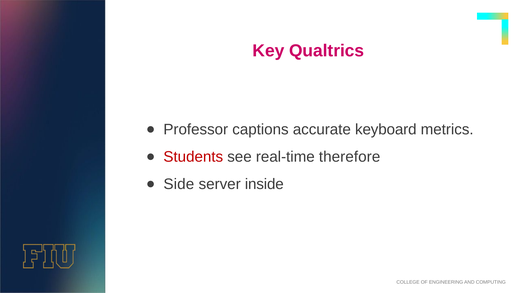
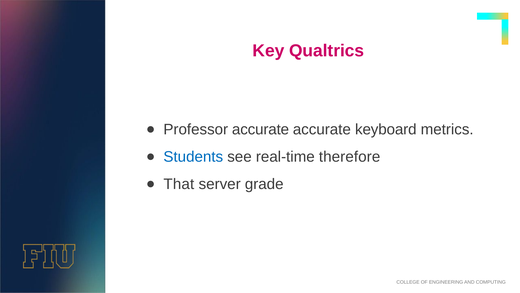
Professor captions: captions -> accurate (261, 129)
Students colour: red -> blue (193, 157)
Side: Side -> That (179, 184)
inside: inside -> grade (264, 184)
